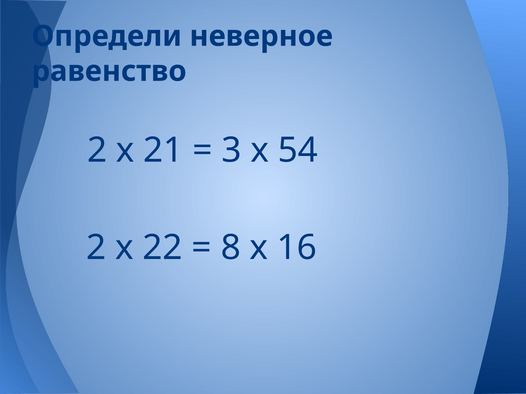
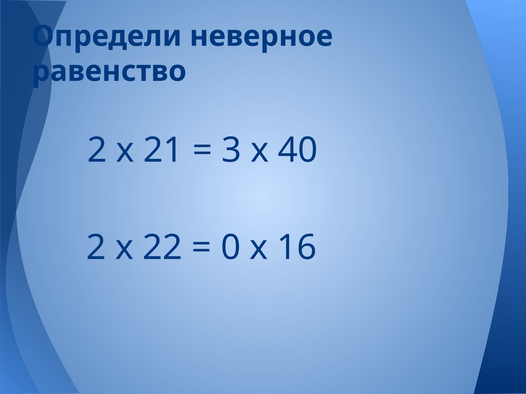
54: 54 -> 40 (298, 150)
8: 8 -> 0 (231, 248)
